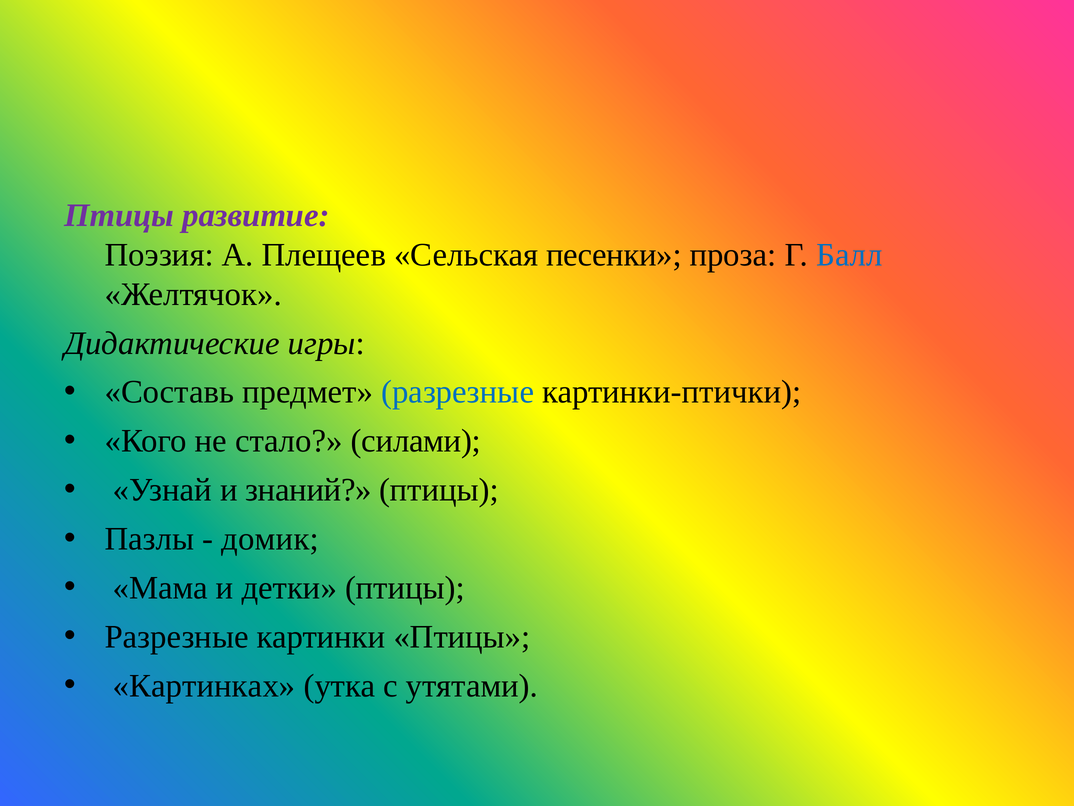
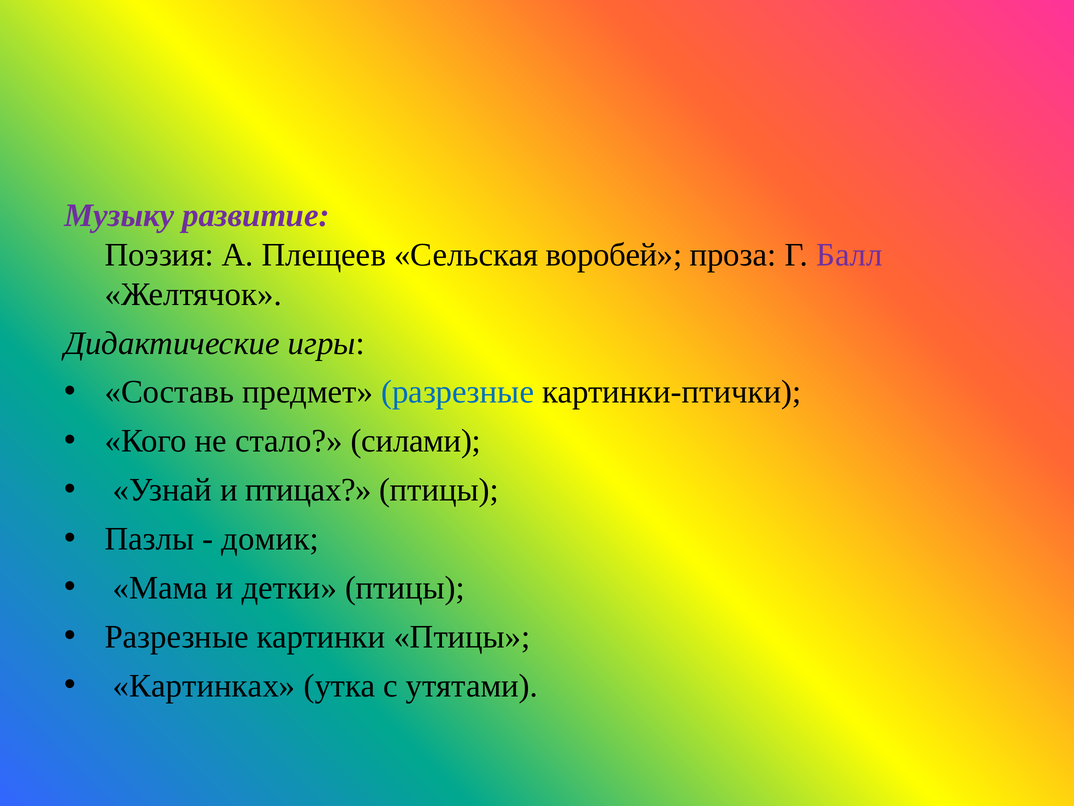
Птицы: Птицы -> Музыку (119, 215)
песенки: песенки -> воробей (614, 255)
Балл colour: blue -> purple (849, 255)
знаний: знаний -> птицах (309, 490)
